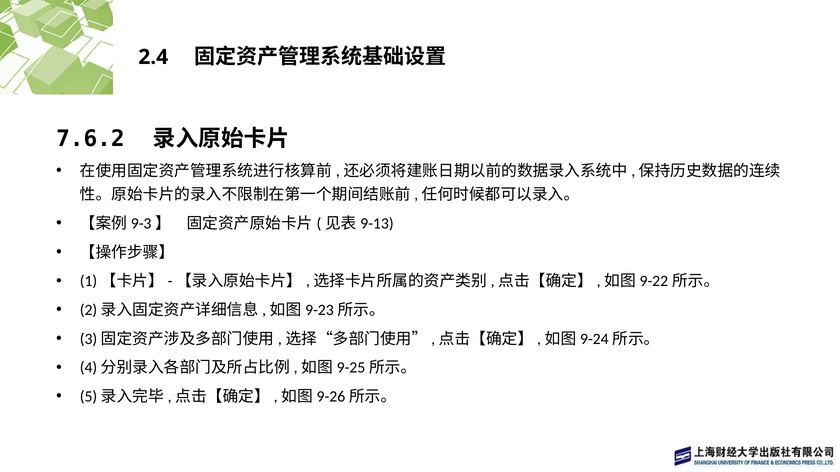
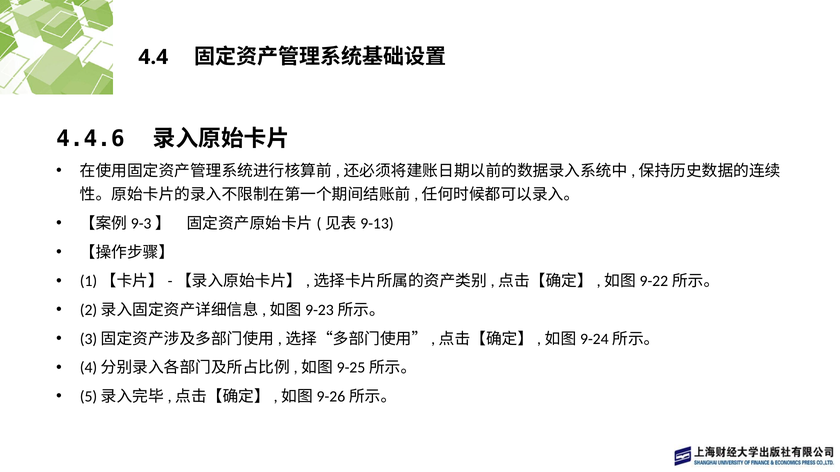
2.4: 2.4 -> 4.4 (153, 57)
7.6.2: 7.6.2 -> 4.4.6 (90, 139)
